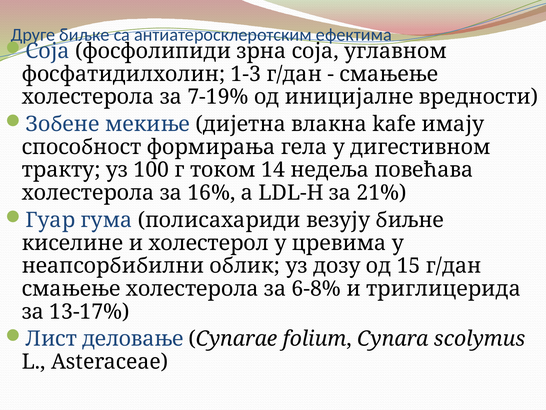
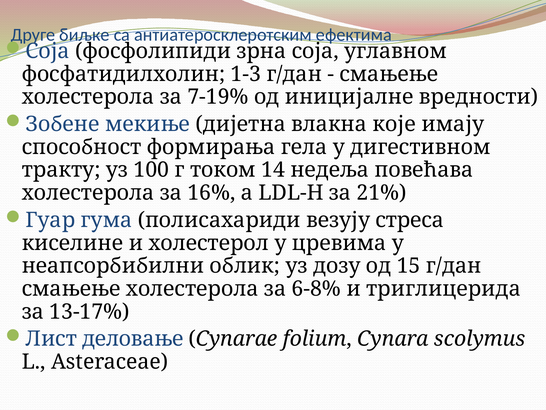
kafe: kafe -> које (394, 124)
биљне: биљне -> стреса (410, 220)
